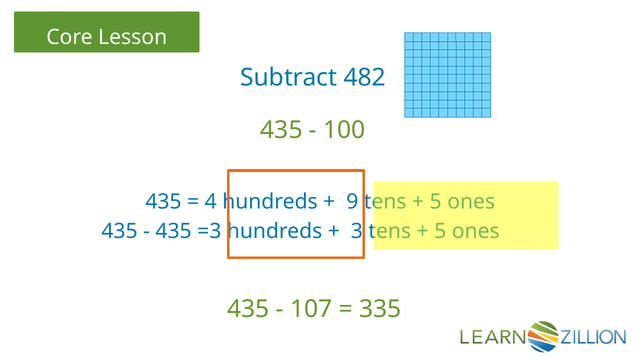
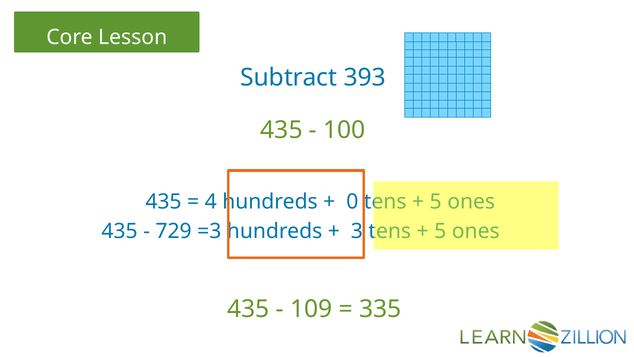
482: 482 -> 393 (365, 78)
9: 9 -> 0 (352, 201)
435: 435 -> 729 (174, 231)
107: 107 -> 109 (311, 309)
